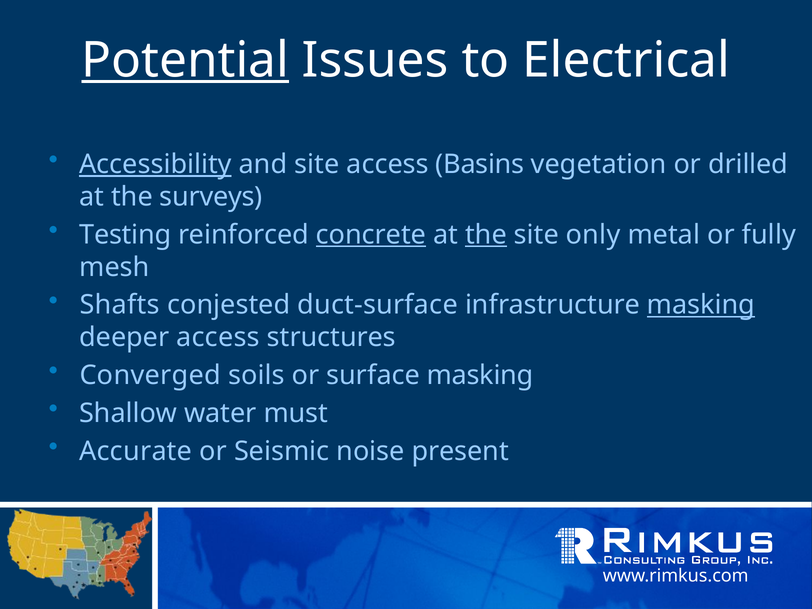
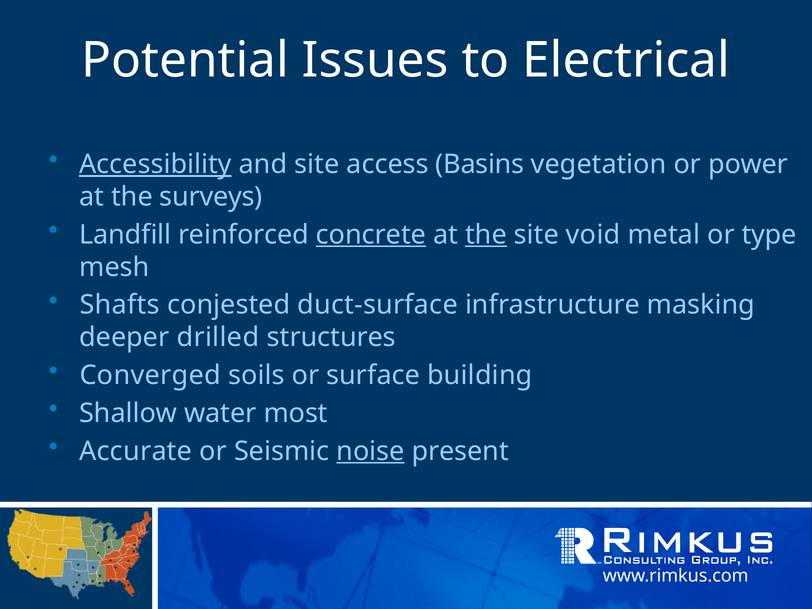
Potential underline: present -> none (185, 60)
drilled: drilled -> power (748, 164)
Testing: Testing -> Landfill (125, 235)
only: only -> void (593, 235)
fully: fully -> type (769, 235)
masking underline: present -> none (701, 305)
deeper access: access -> drilled (218, 338)
surface masking: masking -> building (480, 375)
must: must -> most (296, 413)
noise underline: none -> present (371, 451)
